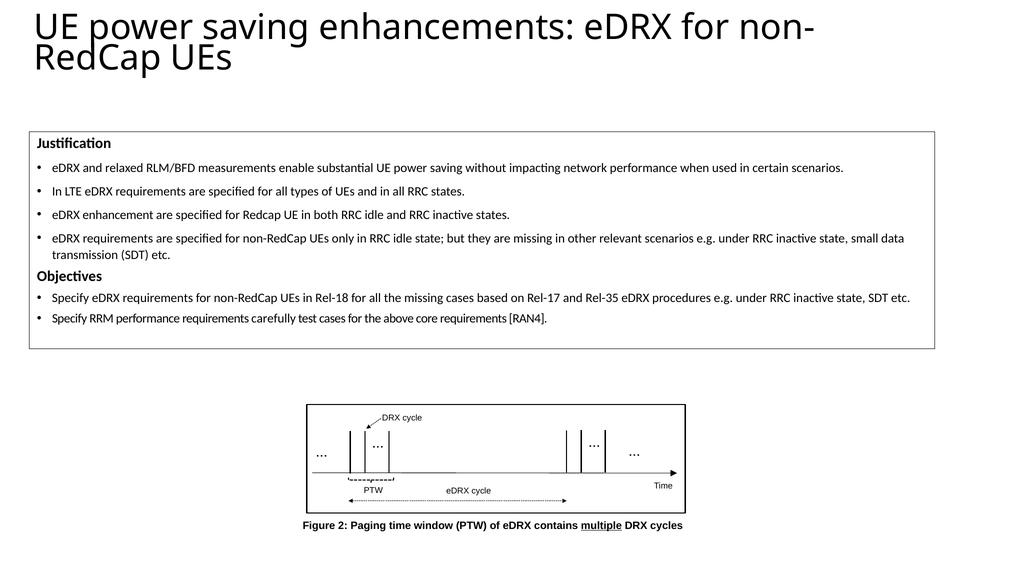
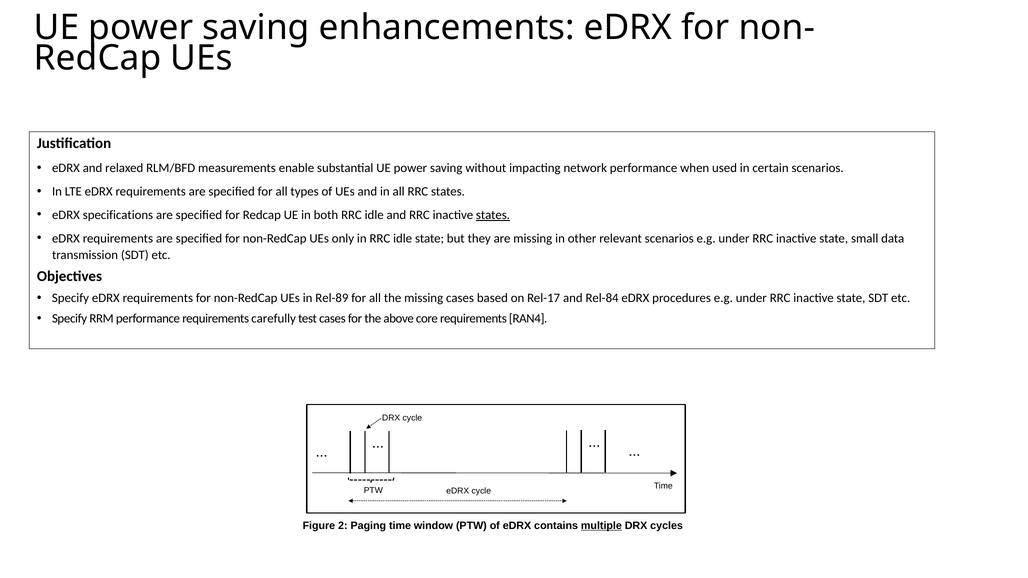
enhancement: enhancement -> specifications (118, 215)
states underline: none -> present (493, 215)
Rel-18: Rel-18 -> Rel-89 (332, 298)
Rel-35: Rel-35 -> Rel-84 (602, 298)
